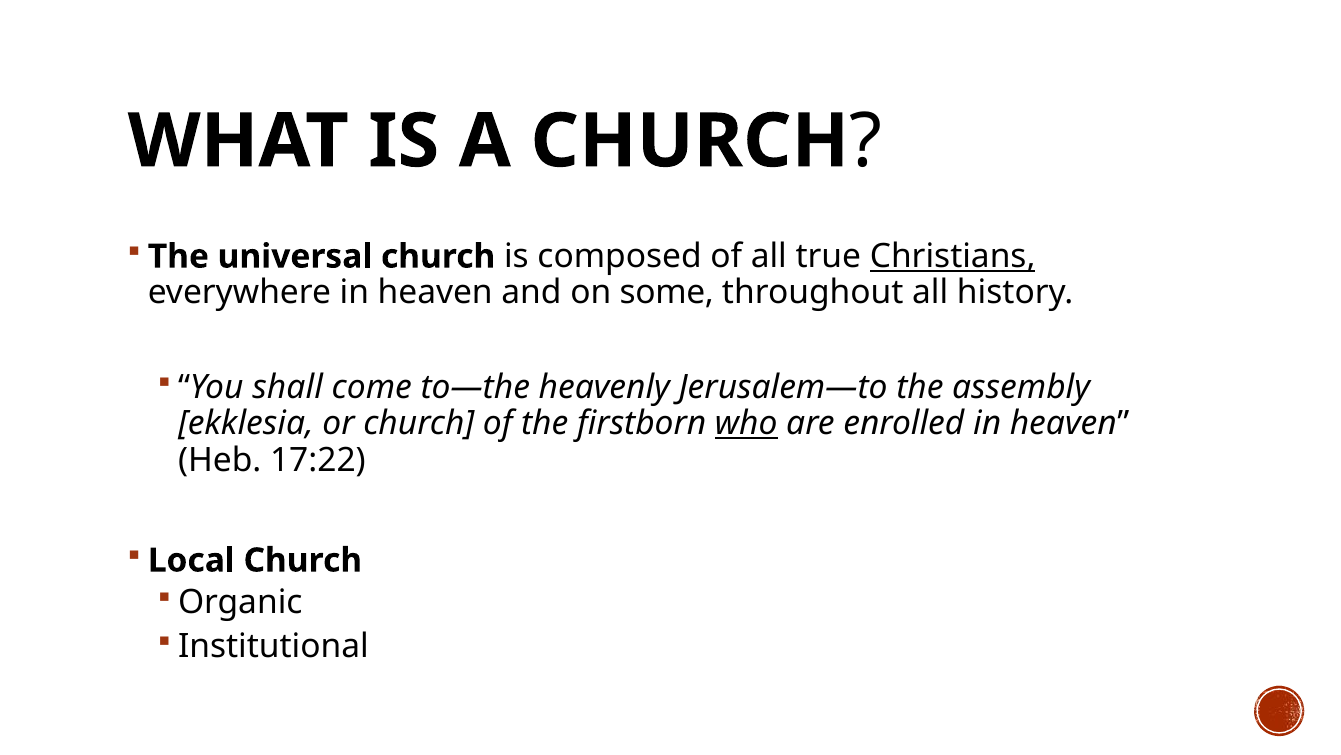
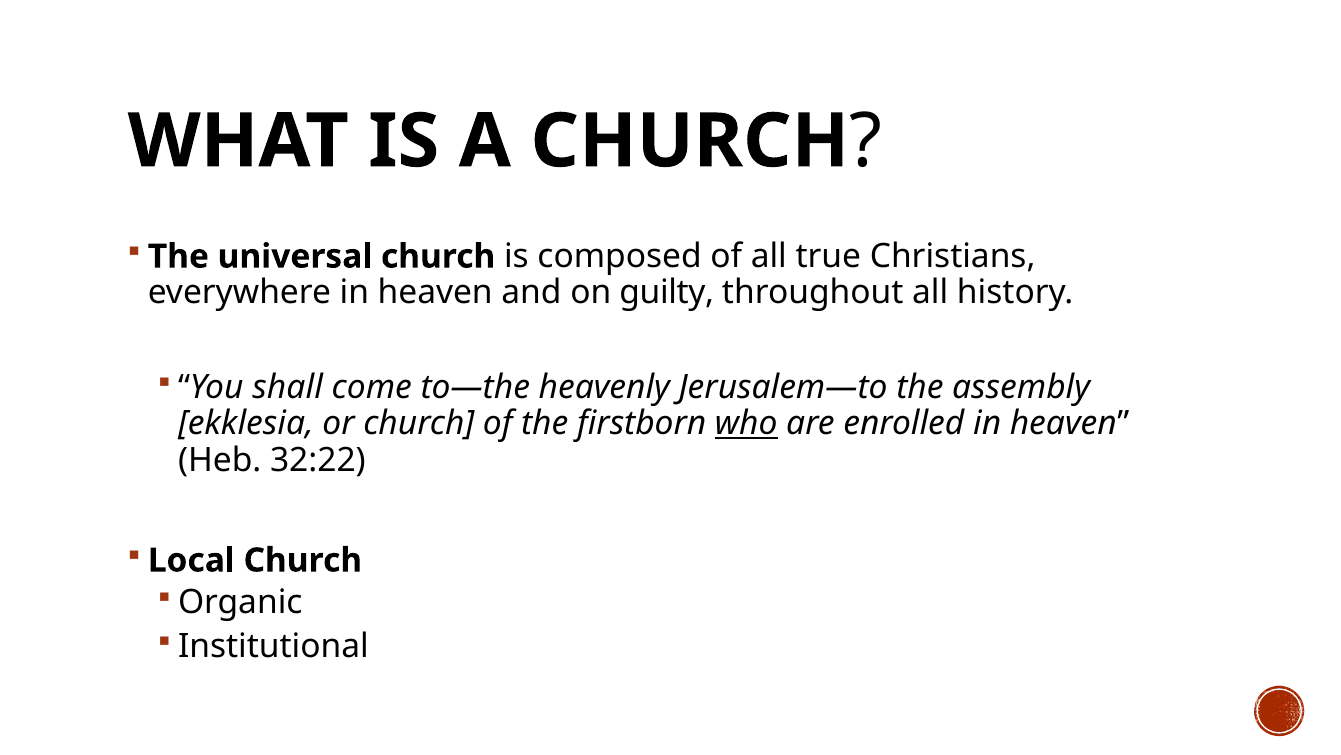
Christians underline: present -> none (953, 256)
some: some -> guilty (667, 292)
17:22: 17:22 -> 32:22 (318, 460)
